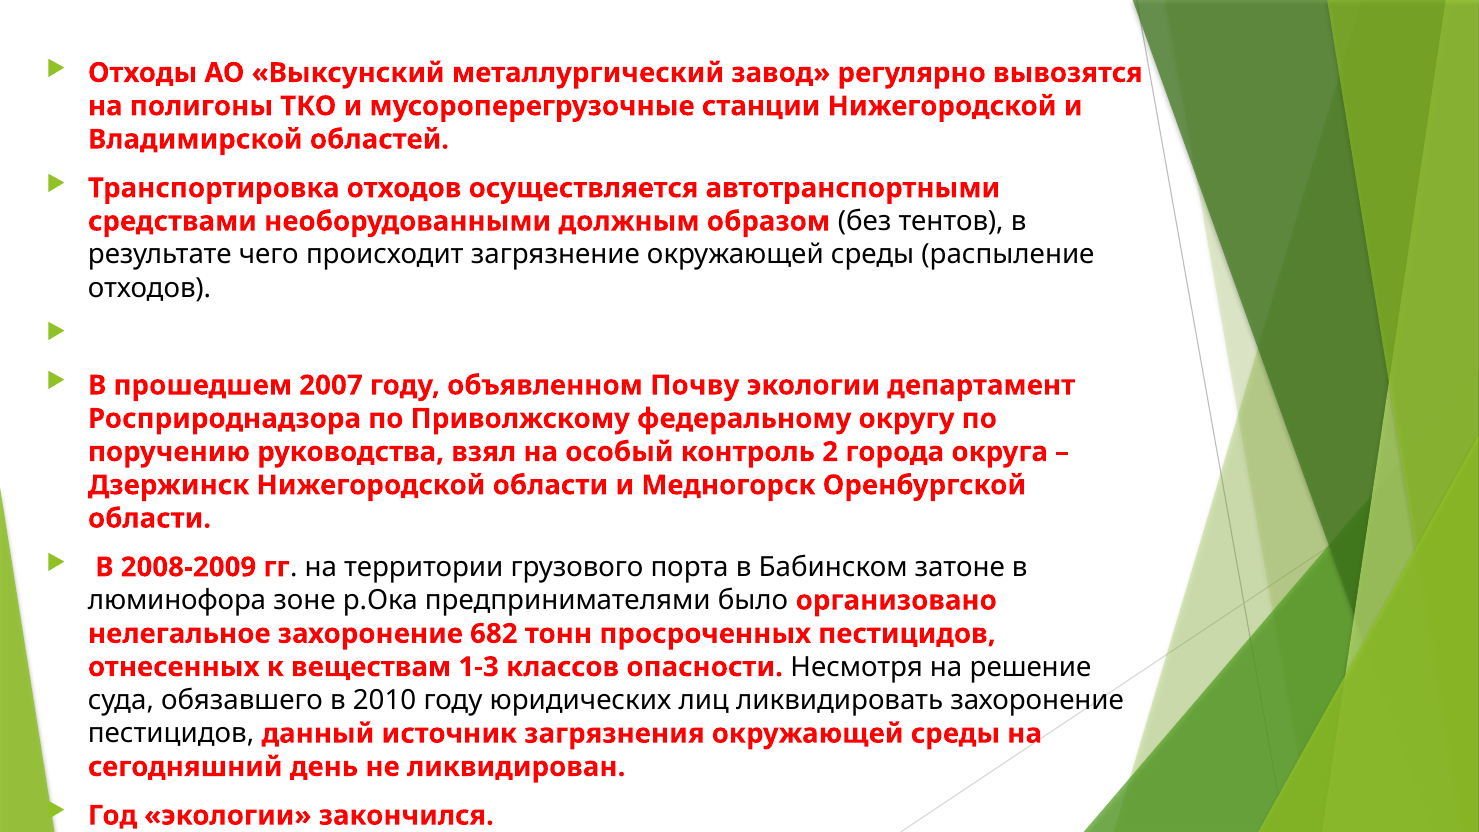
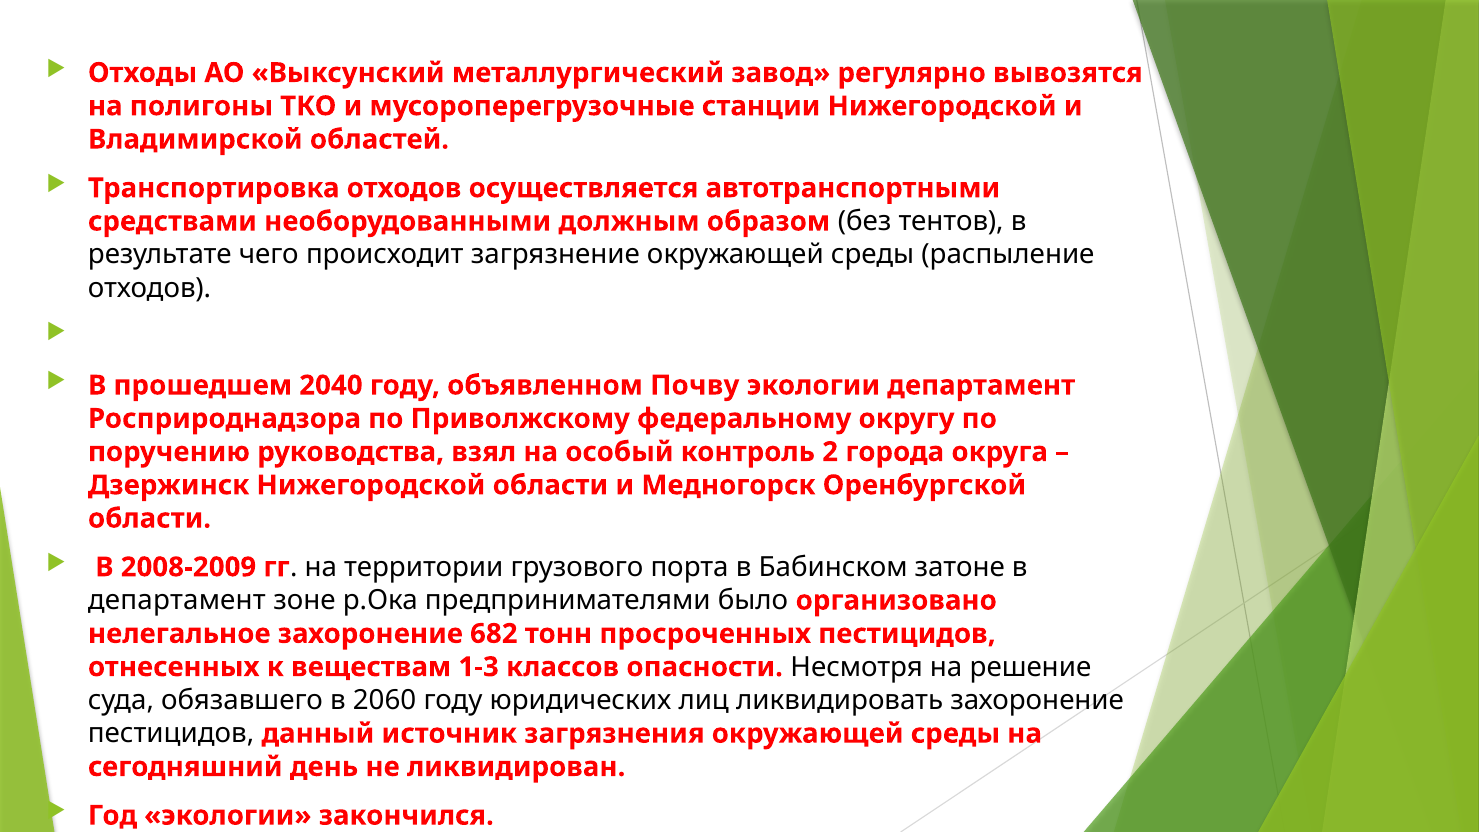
2007: 2007 -> 2040 (331, 385)
люминофора: люминофора -> департамент (177, 600)
2010: 2010 -> 2060 (385, 700)
